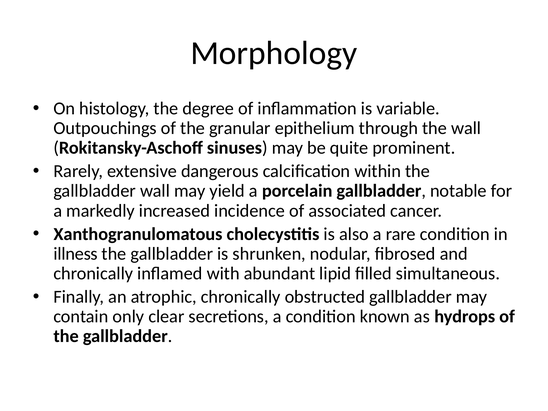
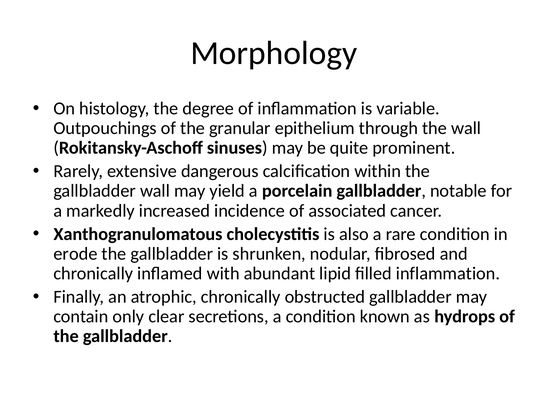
illness: illness -> erode (75, 254)
filled simultaneous: simultaneous -> inflammation (448, 273)
